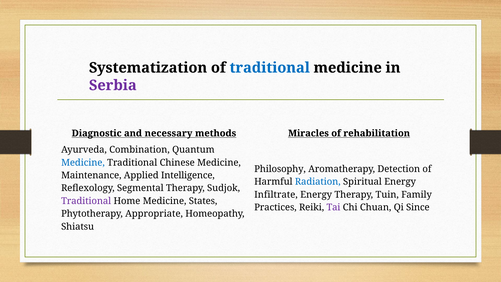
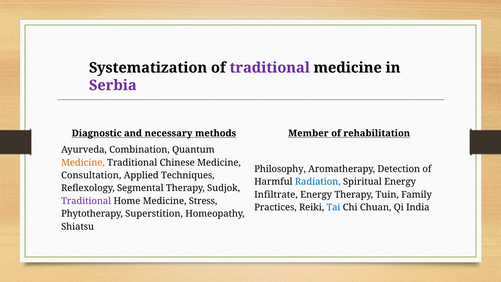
traditional colour: blue -> purple (270, 68)
Miracles: Miracles -> Member (308, 133)
Medicine colour: blue -> orange (83, 163)
Maintenance: Maintenance -> Consultation (91, 175)
Intelligence: Intelligence -> Techniques (188, 175)
States: States -> Stress (203, 201)
Tai colour: purple -> blue (333, 207)
Since: Since -> India (418, 207)
Appropriate: Appropriate -> Superstition (154, 214)
